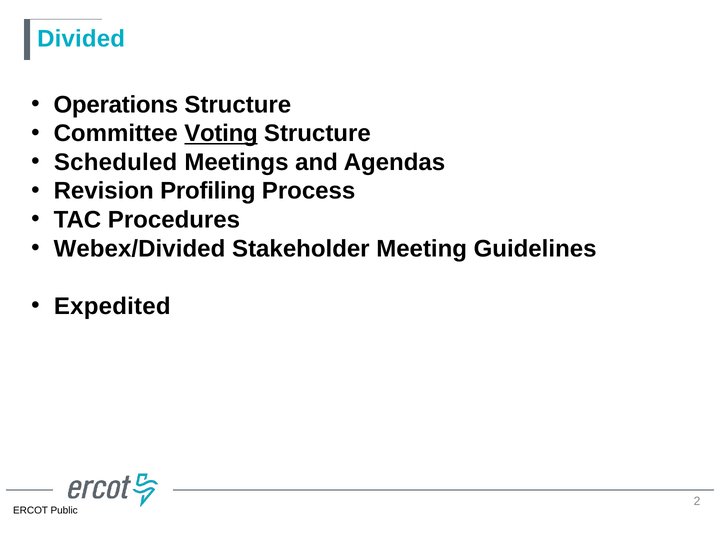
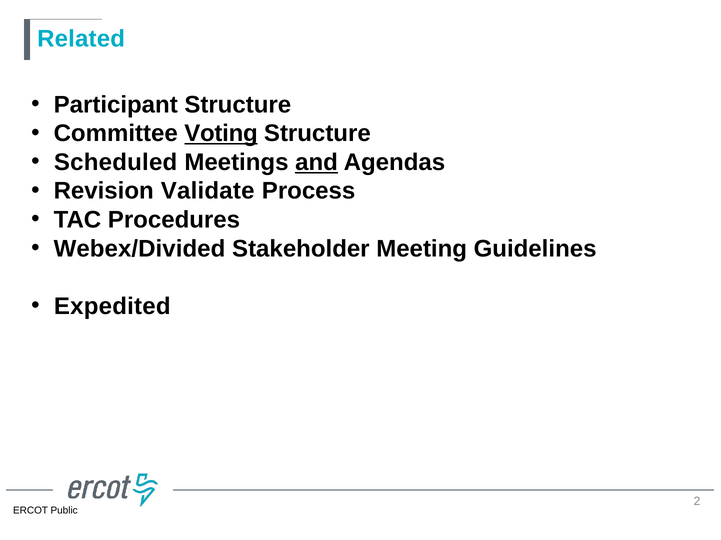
Divided: Divided -> Related (81, 39)
Operations: Operations -> Participant (116, 105)
and underline: none -> present (317, 162)
Profiling: Profiling -> Validate (208, 191)
